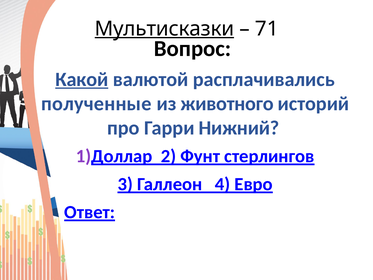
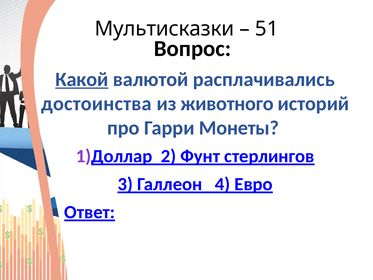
Мультисказки underline: present -> none (164, 29)
71: 71 -> 51 (267, 29)
полученные: полученные -> достоинства (96, 104)
Нижний: Нижний -> Монеты (239, 128)
